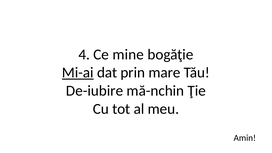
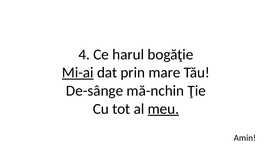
mine: mine -> harul (128, 54)
De-iubire: De-iubire -> De-sânge (95, 91)
meu underline: none -> present (163, 109)
